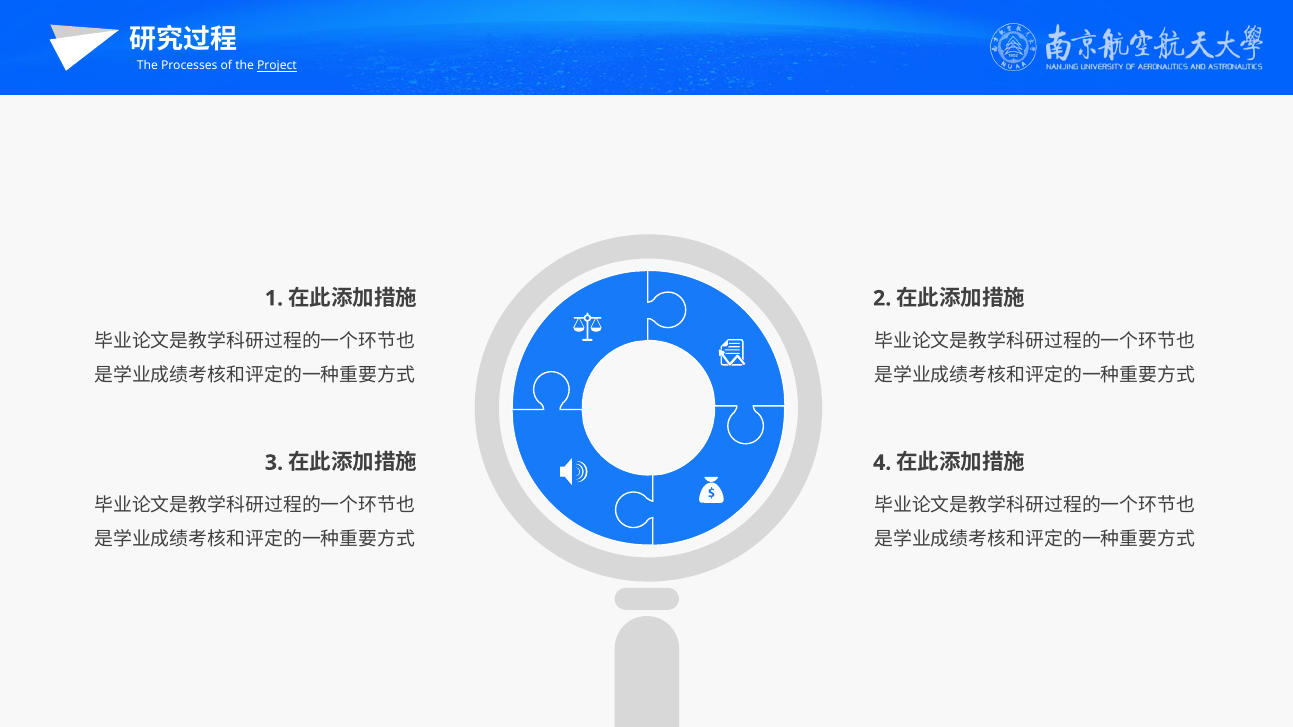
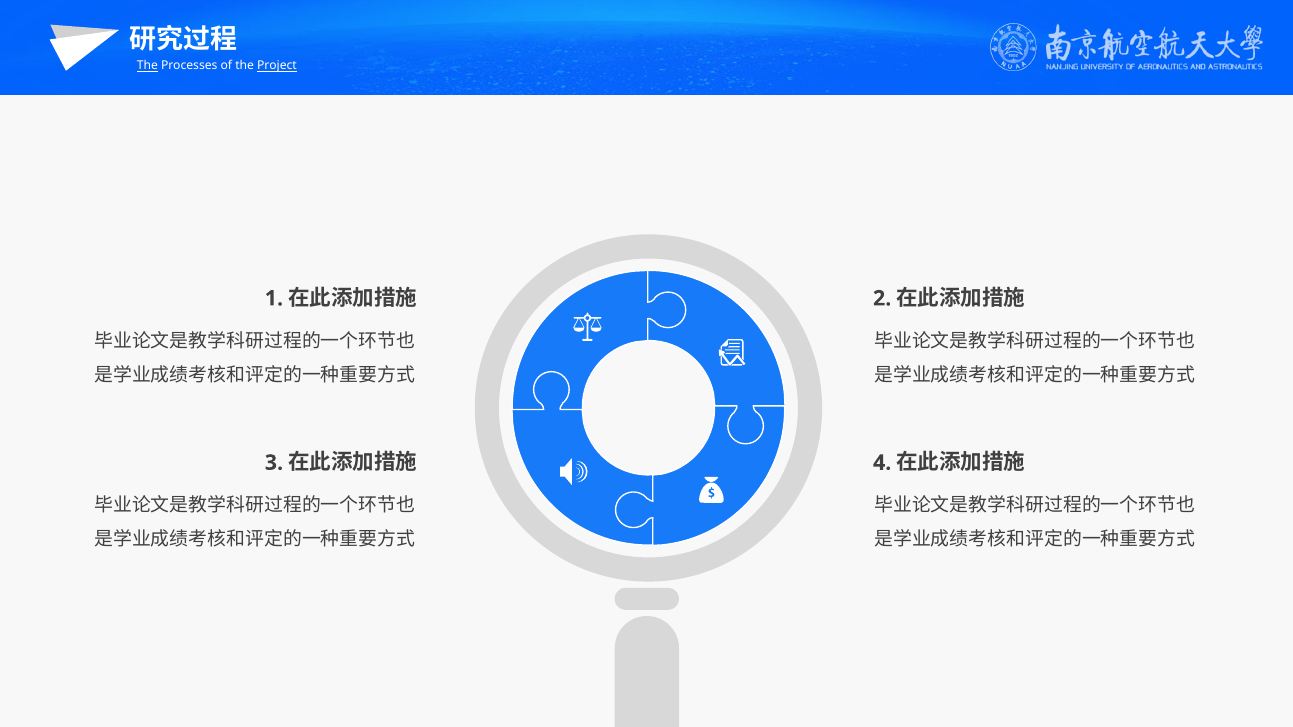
The underline: none -> present (147, 66)
